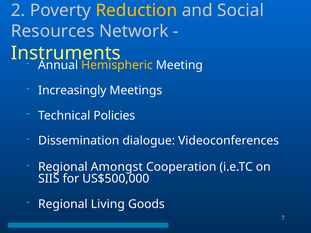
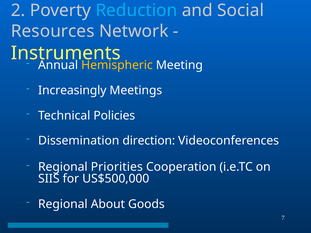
Reduction colour: yellow -> light blue (136, 11)
dialogue: dialogue -> direction (149, 141)
Amongst: Amongst -> Priorities (117, 167)
Living: Living -> About (108, 204)
